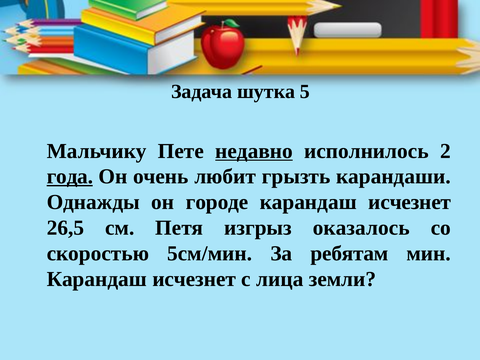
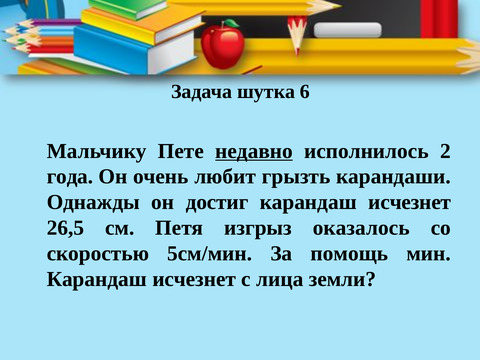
5: 5 -> 6 (305, 92)
года underline: present -> none (70, 177)
городе: городе -> достиг (217, 202)
ребятам: ребятам -> помощь (349, 253)
